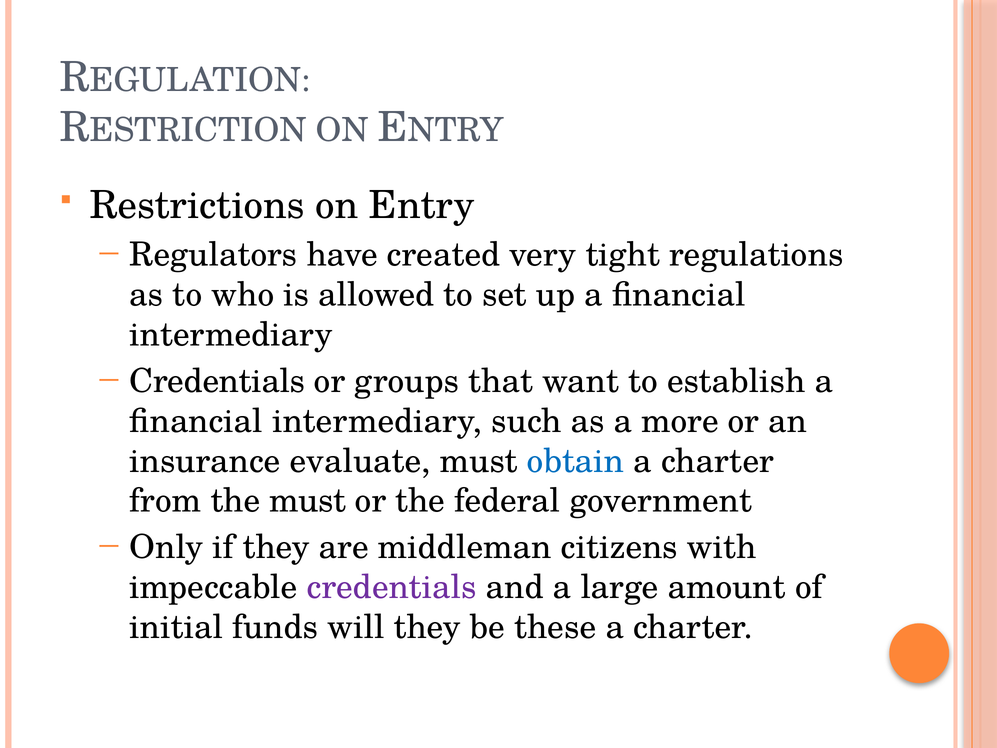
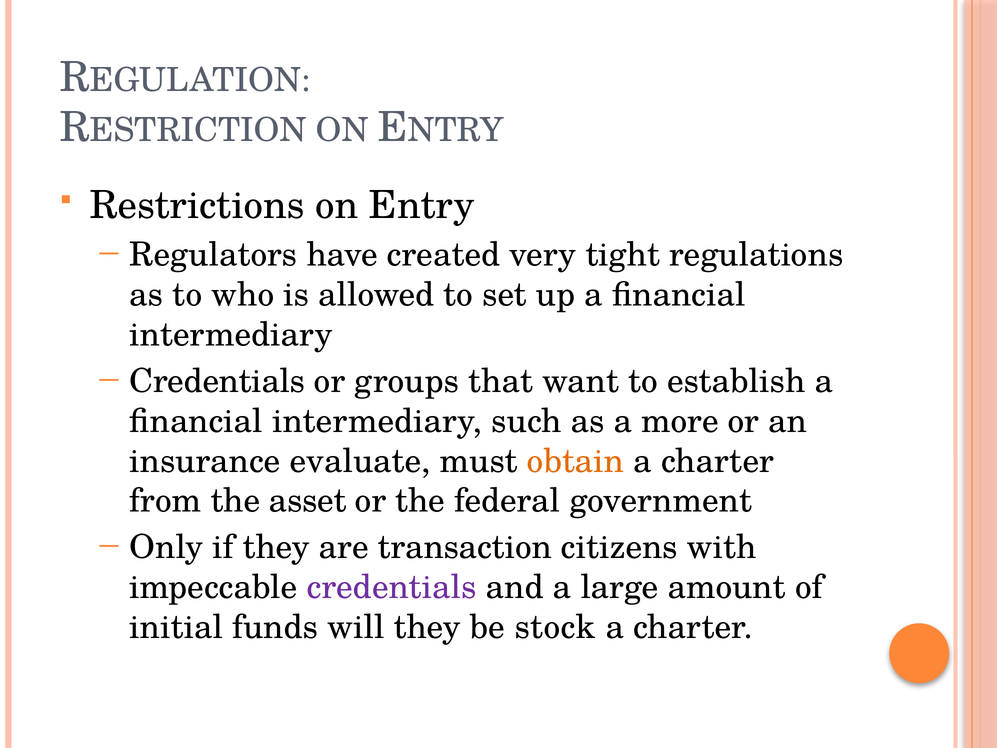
obtain colour: blue -> orange (576, 461)
the must: must -> asset (308, 501)
middleman: middleman -> transaction (465, 547)
these: these -> stock (555, 627)
